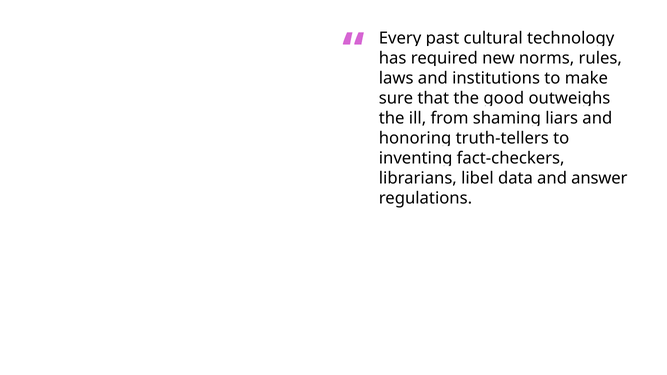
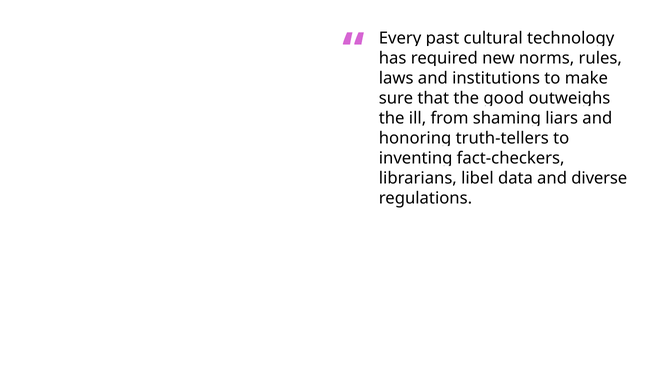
answer: answer -> diverse (599, 178)
